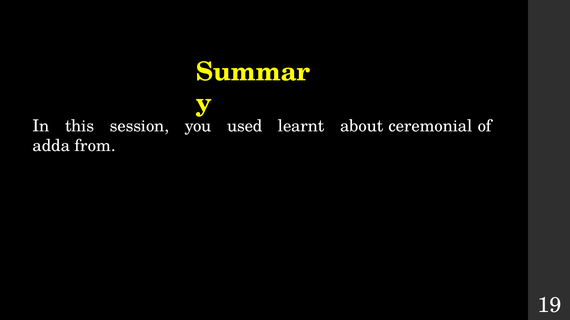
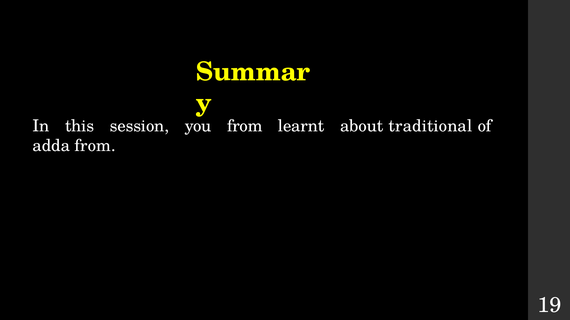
you used: used -> from (245, 126)
ceremonial: ceremonial -> traditional (430, 126)
